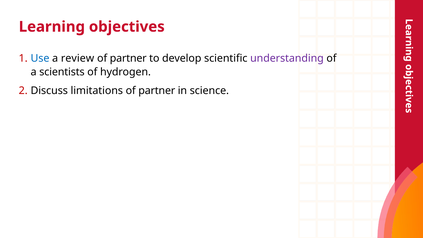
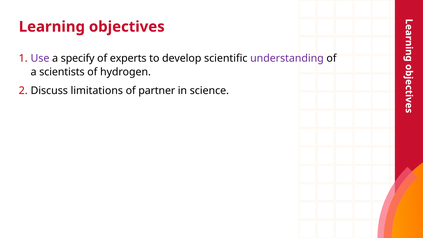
Use colour: blue -> purple (40, 58)
review: review -> specify (78, 58)
partner: partner -> experts (128, 58)
